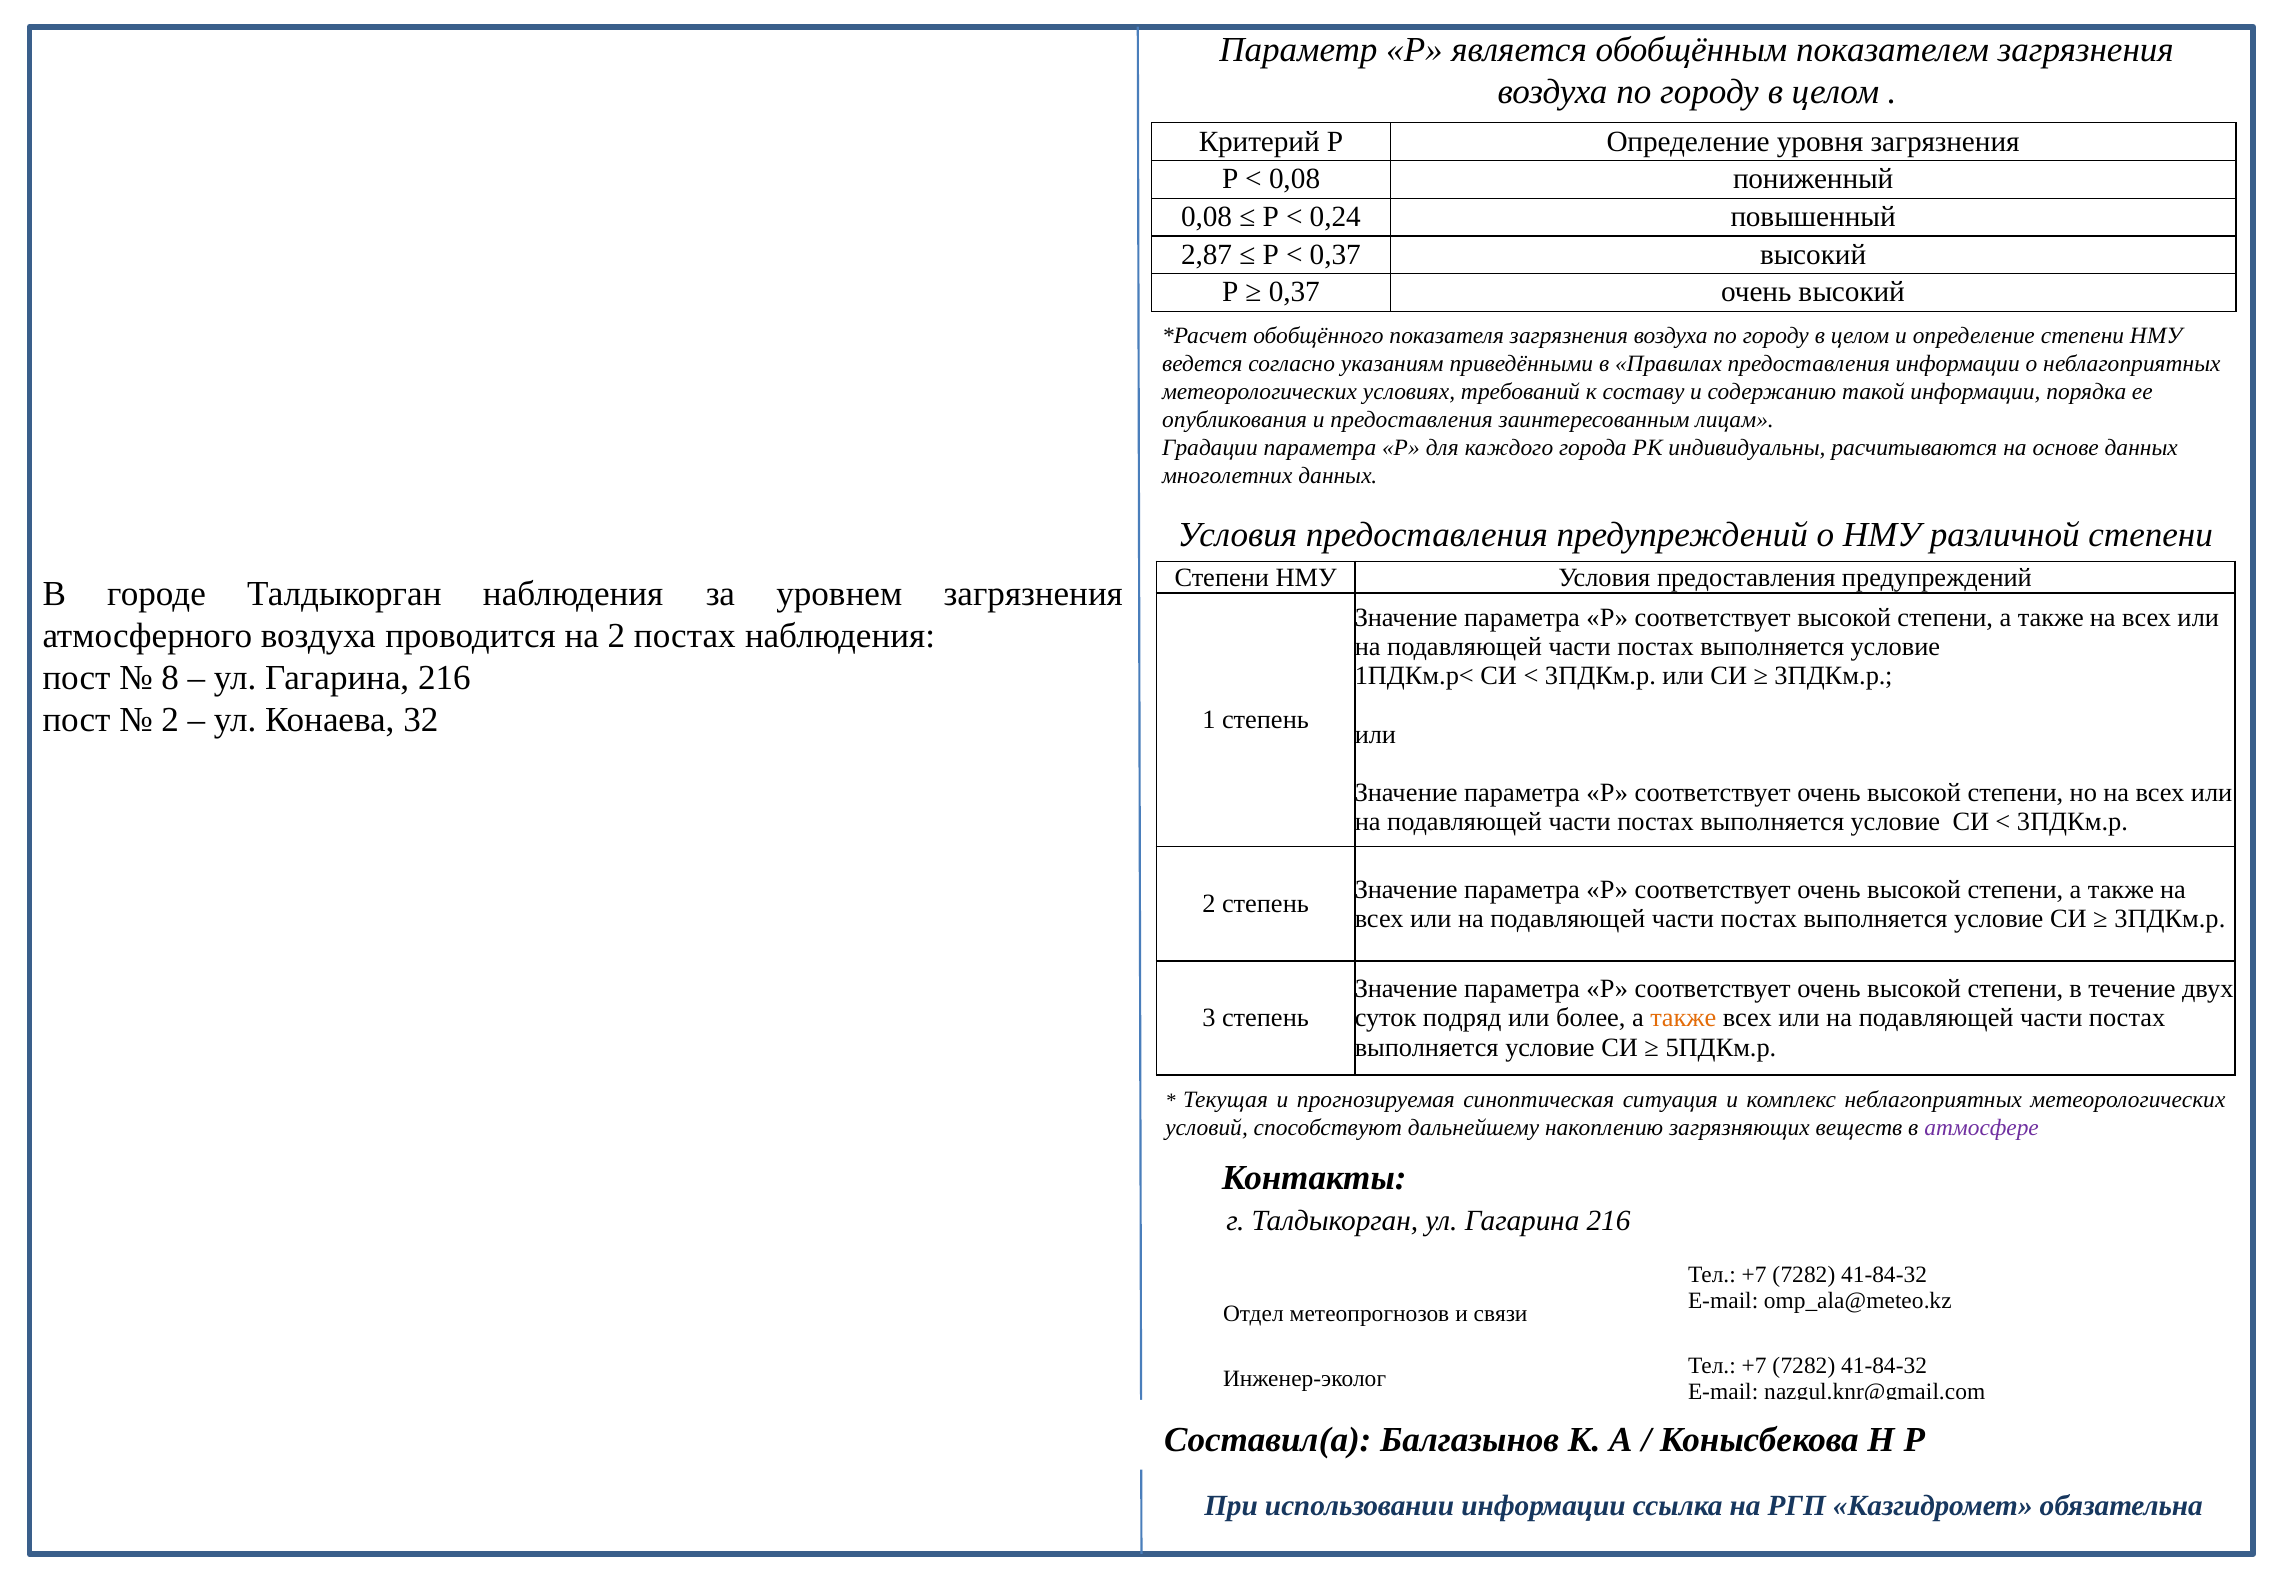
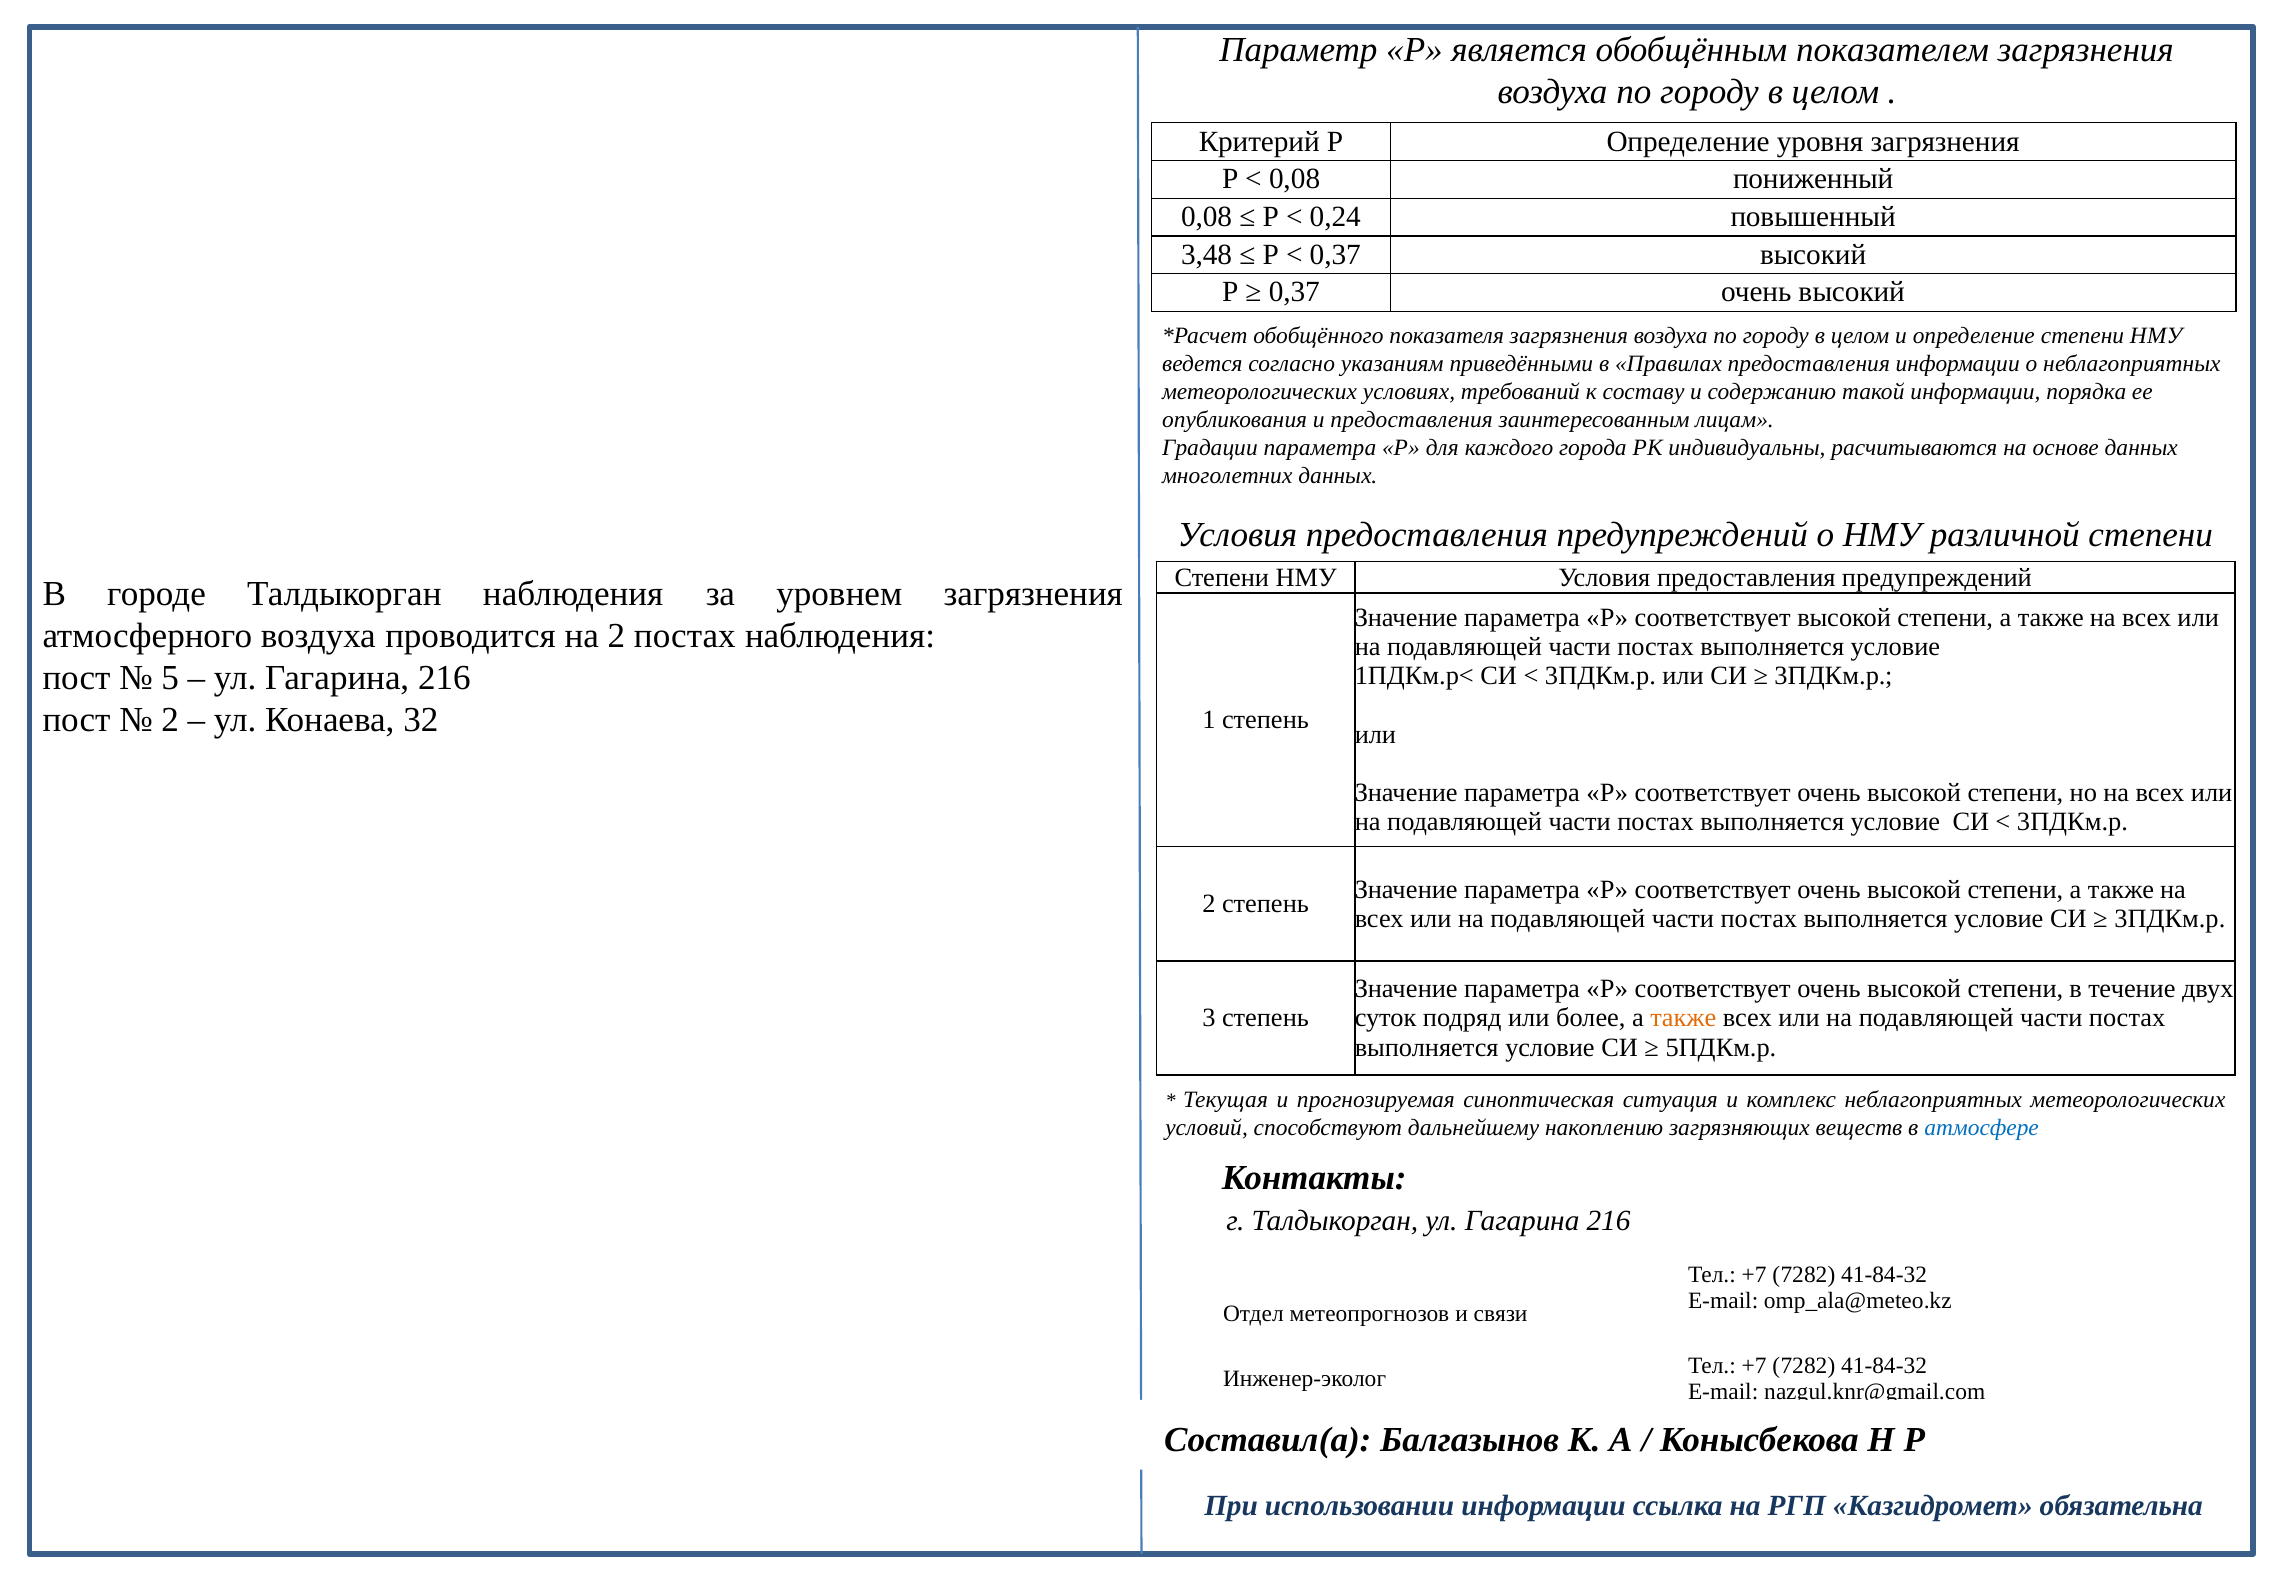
2,87: 2,87 -> 3,48 (1207, 254)
8: 8 -> 5 (170, 678)
атмосфере colour: purple -> blue (1982, 1128)
